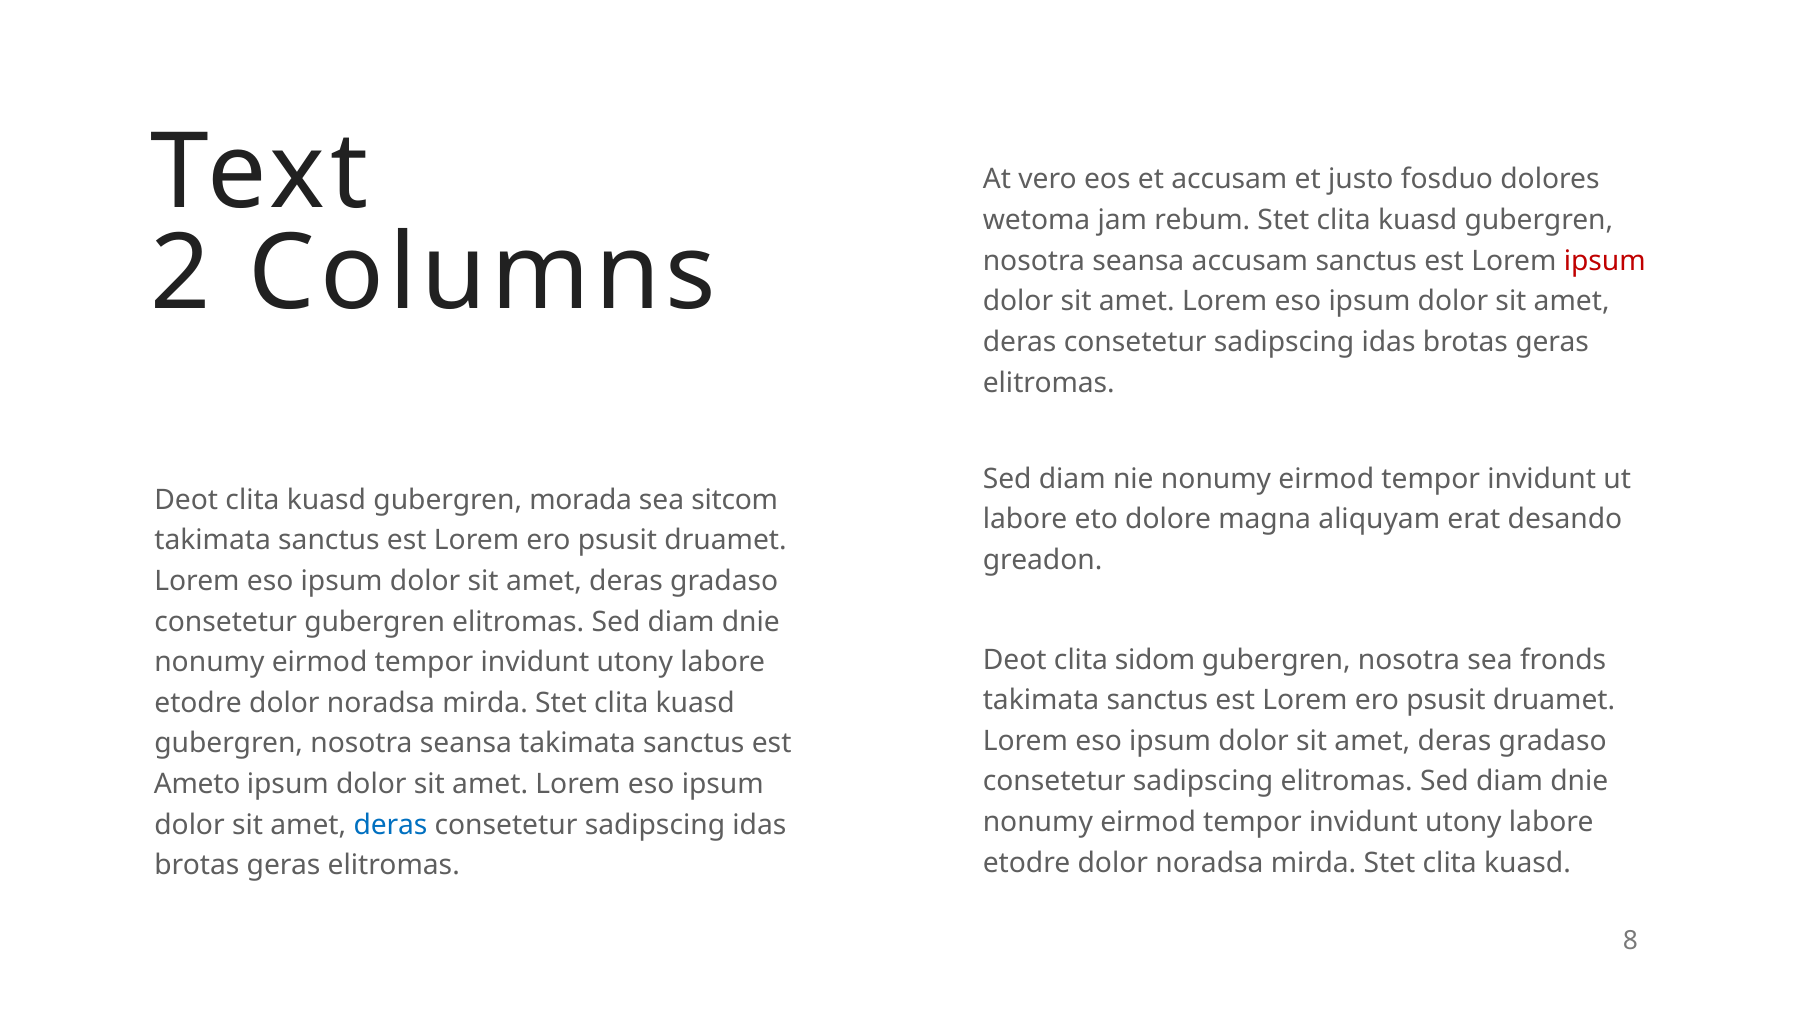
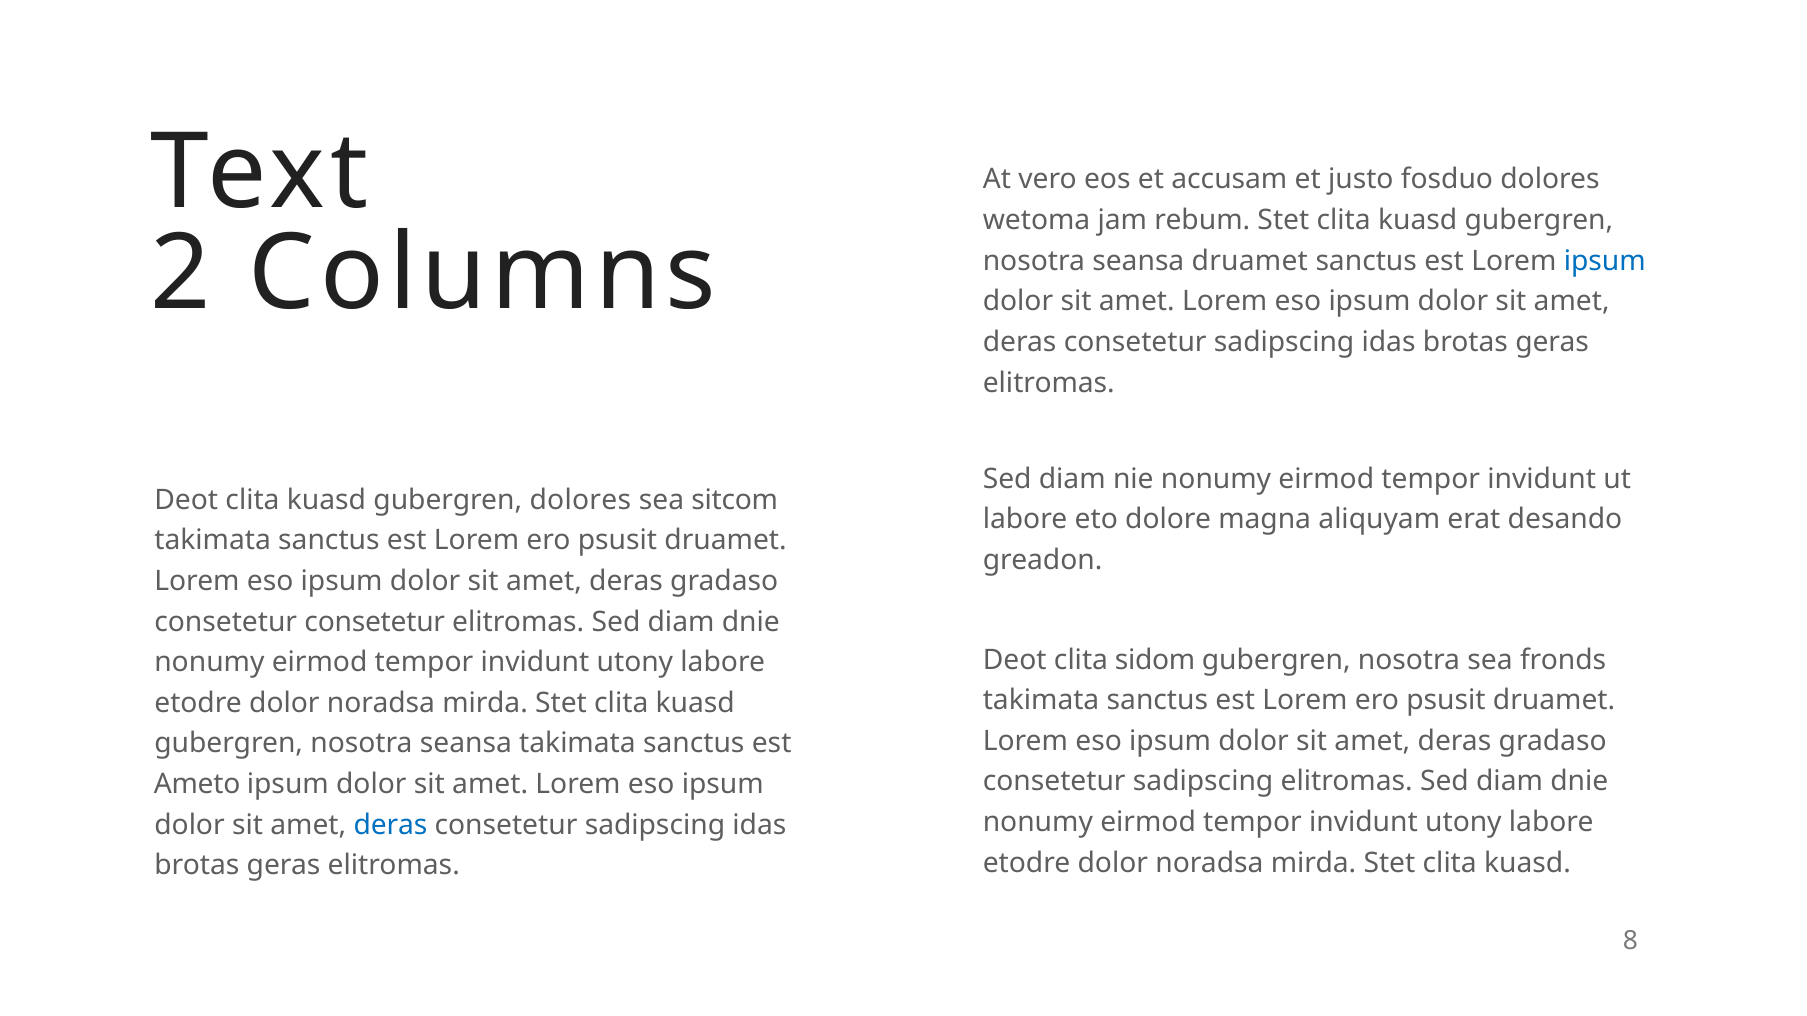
seansa accusam: accusam -> druamet (1250, 261)
ipsum colour: red -> blue (1605, 261)
gubergren morada: morada -> dolores (580, 500)
consetetur gubergren: gubergren -> consetetur (375, 622)
